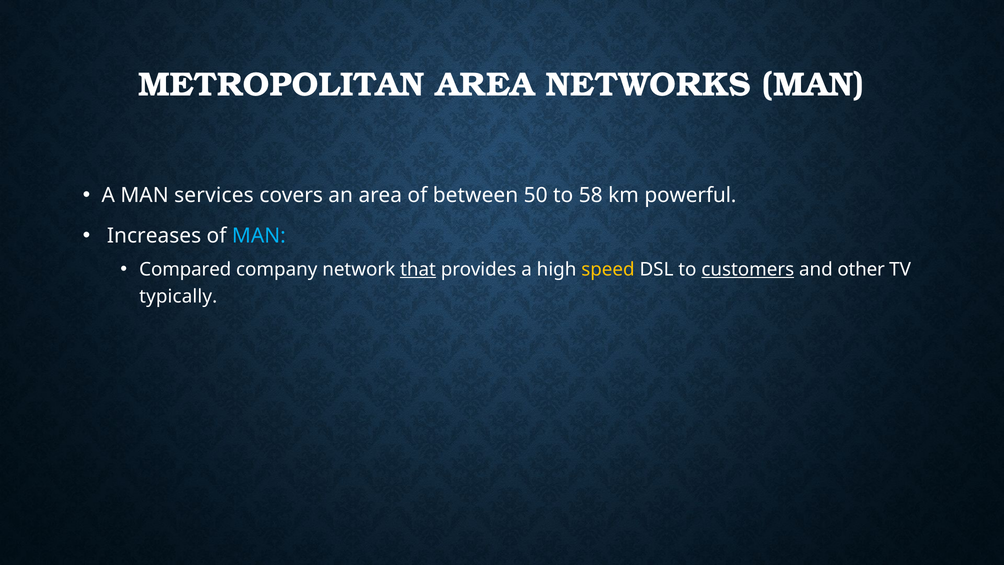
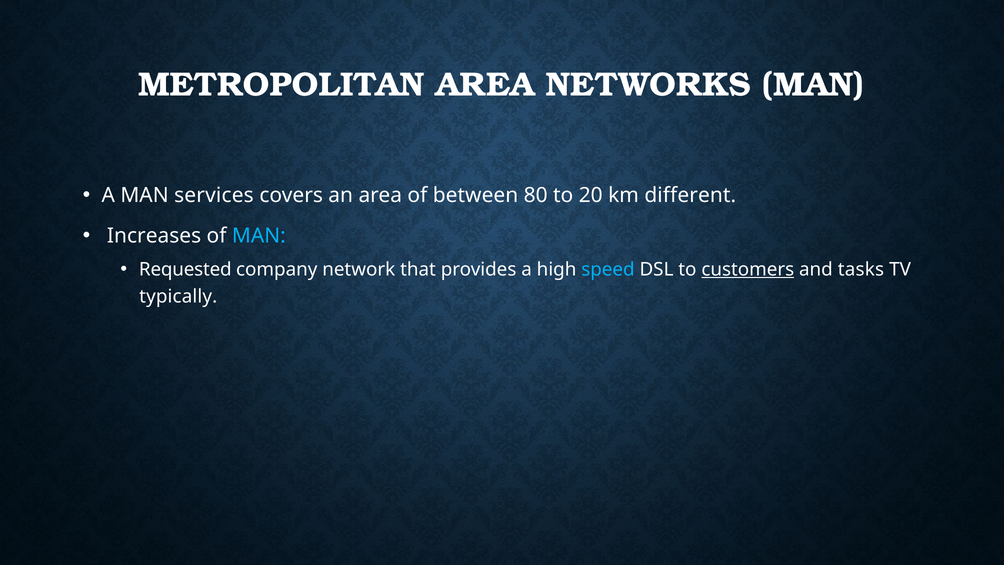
50: 50 -> 80 (536, 195)
58: 58 -> 20 (591, 195)
powerful: powerful -> different (690, 195)
Compared: Compared -> Requested (185, 269)
that underline: present -> none (418, 269)
speed colour: yellow -> light blue (608, 269)
other: other -> tasks (861, 269)
